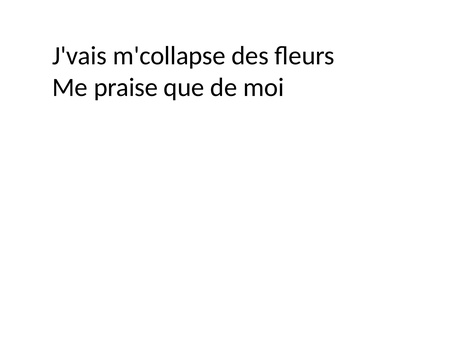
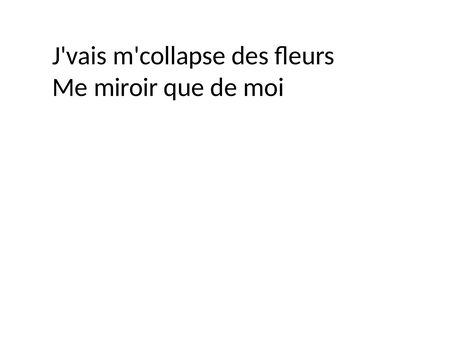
praise: praise -> miroir (126, 87)
